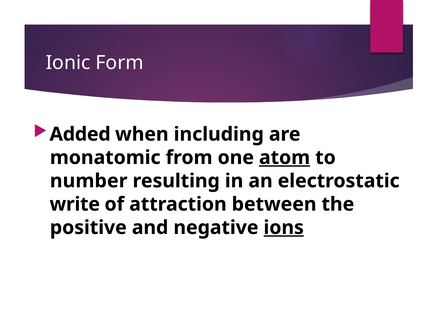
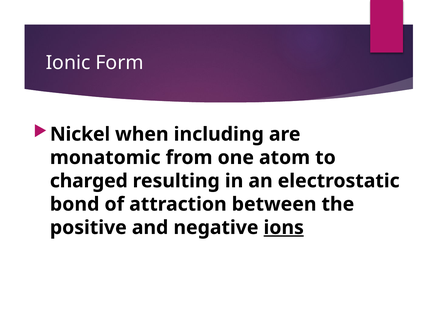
Added: Added -> Nickel (80, 134)
atom underline: present -> none (285, 157)
number: number -> charged (89, 181)
write: write -> bond (75, 204)
